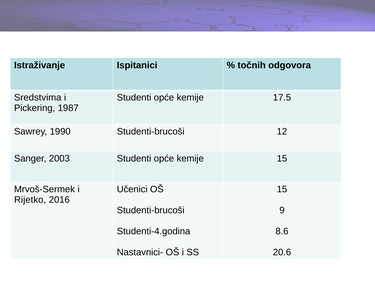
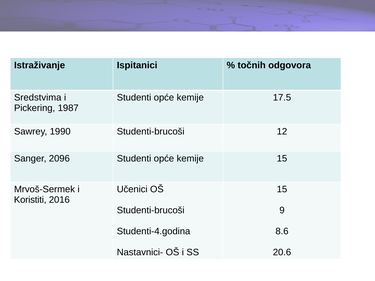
2003: 2003 -> 2096 (59, 159)
Rijetko: Rijetko -> Koristiti (30, 200)
